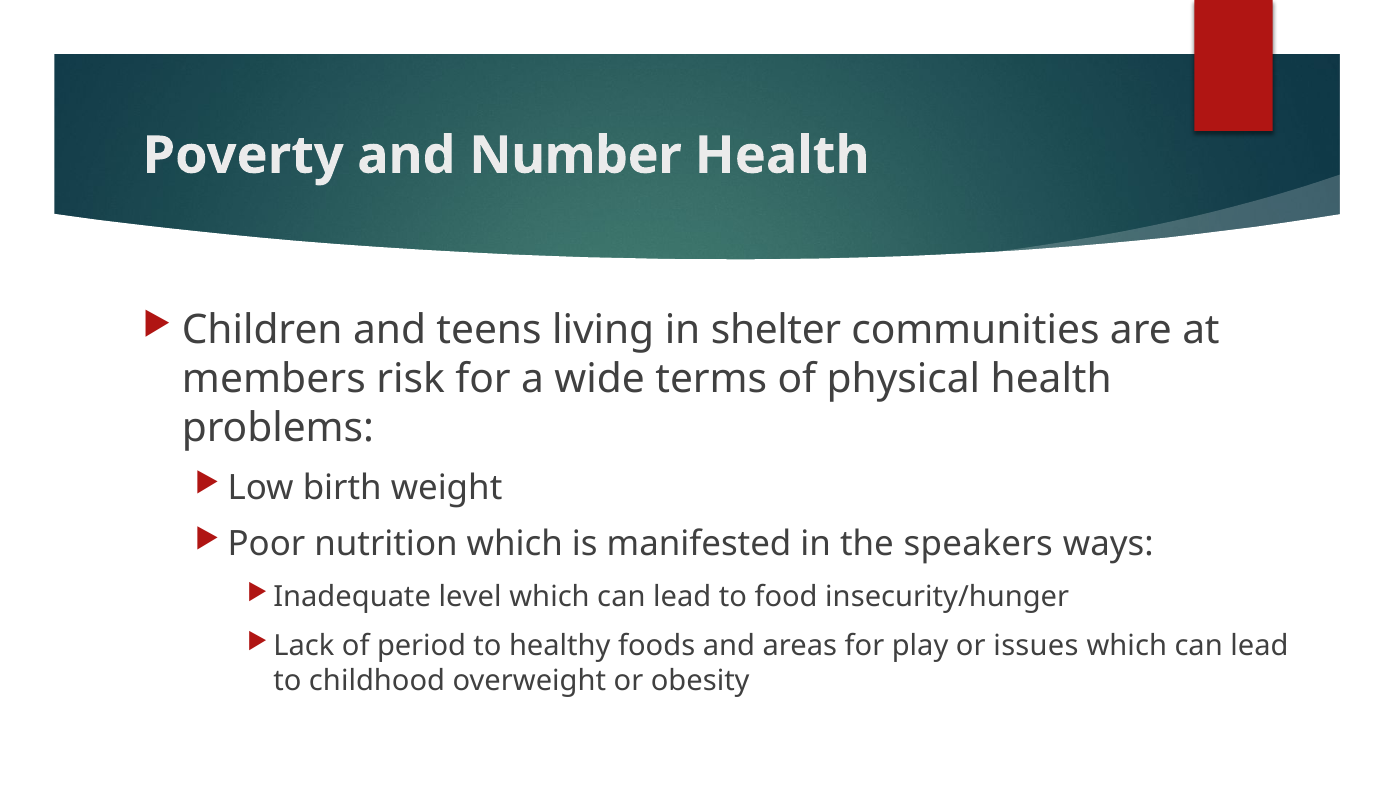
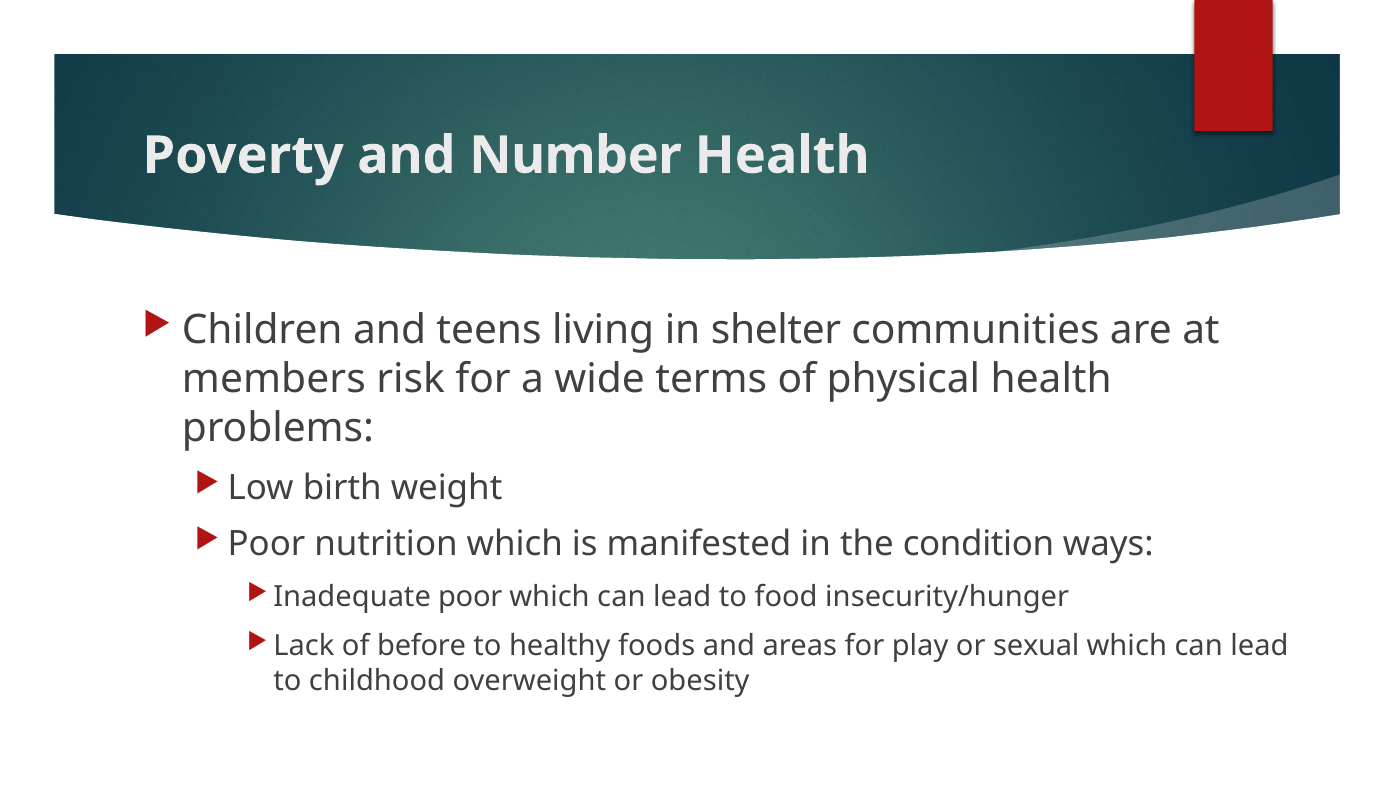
speakers: speakers -> condition (979, 544)
Inadequate level: level -> poor (470, 596)
period: period -> before (422, 646)
issues: issues -> sexual (1036, 646)
